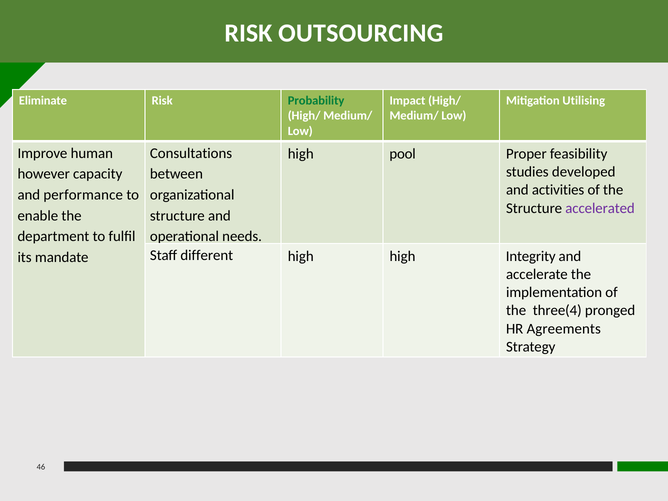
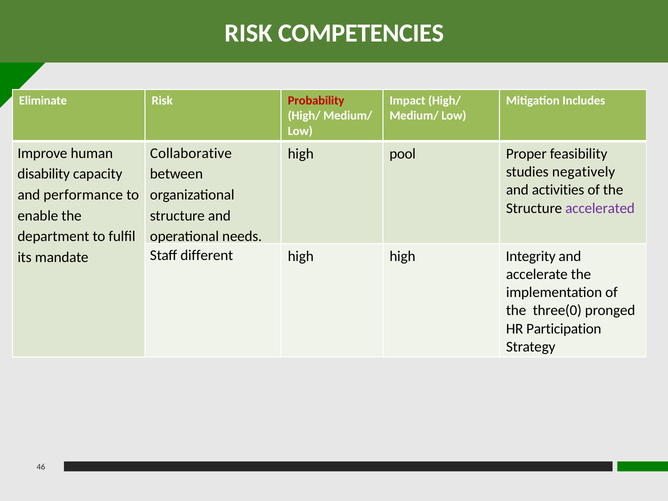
OUTSOURCING: OUTSOURCING -> COMPETENCIES (361, 33)
Probability colour: green -> red (316, 101)
Utilising: Utilising -> Includes (584, 101)
Consultations: Consultations -> Collaborative (191, 153)
developed: developed -> negatively (584, 172)
however: however -> disability (44, 174)
three(4: three(4 -> three(0 (557, 311)
Agreements: Agreements -> Participation (564, 329)
